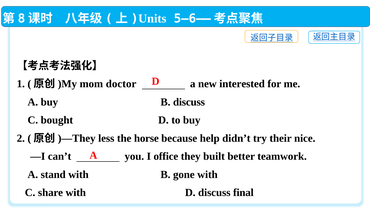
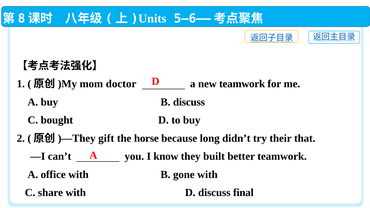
new interested: interested -> teamwork (242, 84)
less: less -> gift (106, 138)
help: help -> long (210, 138)
nice: nice -> that (305, 138)
office: office -> know (166, 156)
stand: stand -> office (53, 175)
